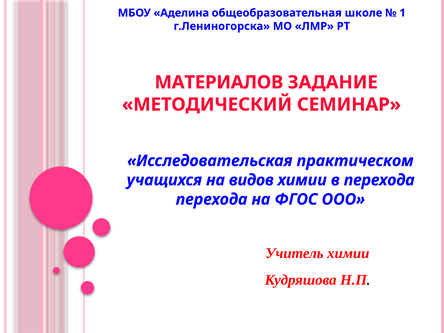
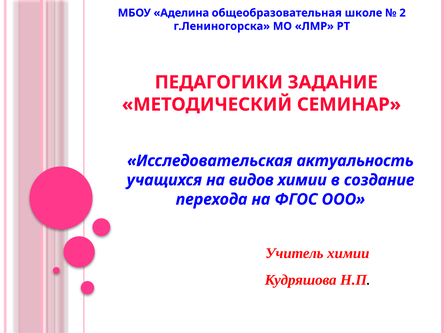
1: 1 -> 2 (403, 13)
МАТЕРИАЛОВ: МАТЕРИАЛОВ -> ПЕДАГОГИКИ (219, 82)
практическом: практическом -> актуальность (355, 161)
в перехода: перехода -> создание (379, 180)
